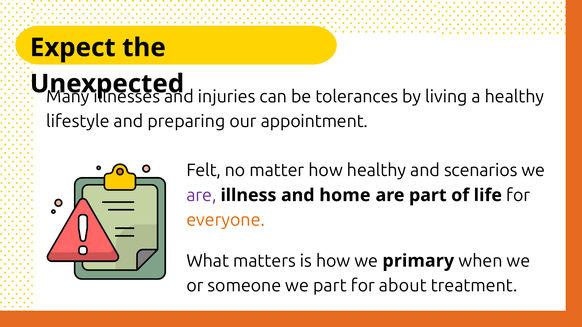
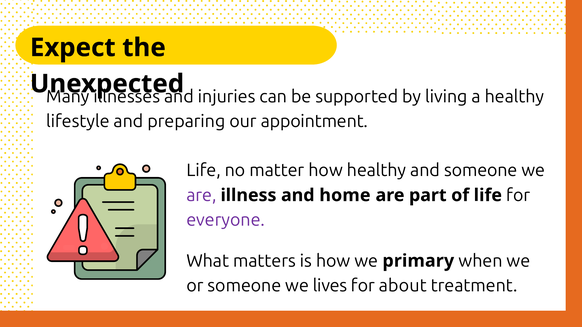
tolerances: tolerances -> supported (357, 97)
Felt: Felt -> Life (204, 171)
and scenarios: scenarios -> someone (481, 171)
everyone colour: orange -> purple (226, 220)
we part: part -> lives (330, 286)
